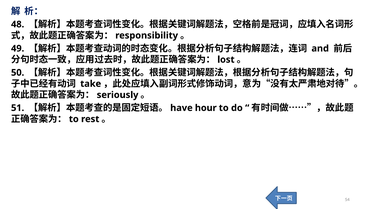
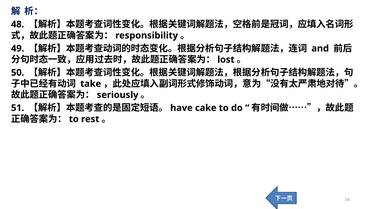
hour: hour -> cake (206, 108)
